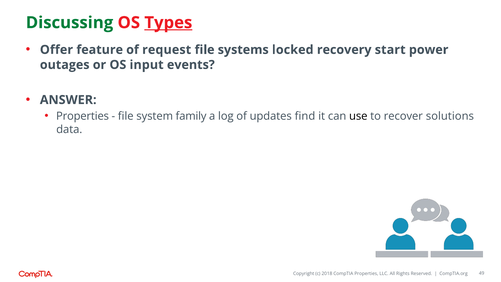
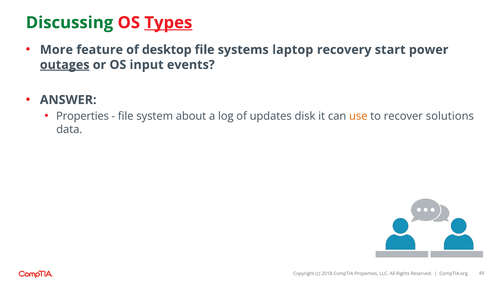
Offer: Offer -> More (56, 50)
request: request -> desktop (167, 50)
locked: locked -> laptop (293, 50)
outages underline: none -> present (65, 65)
family: family -> about (191, 116)
find: find -> disk (305, 116)
use colour: black -> orange (358, 116)
